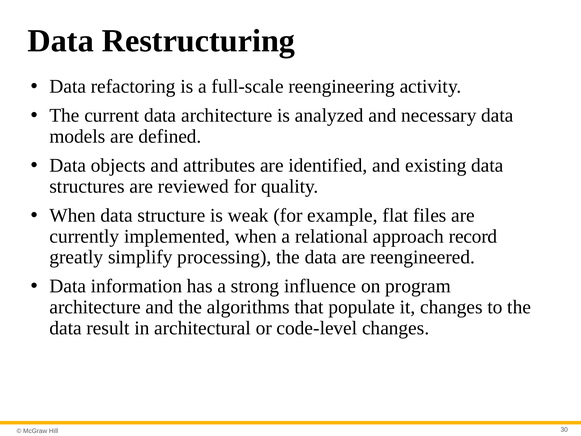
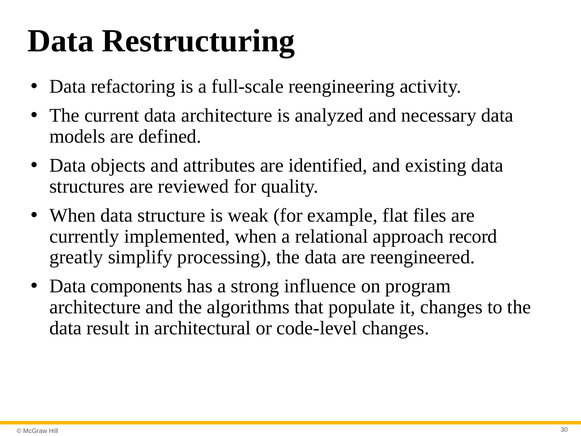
information: information -> components (137, 286)
